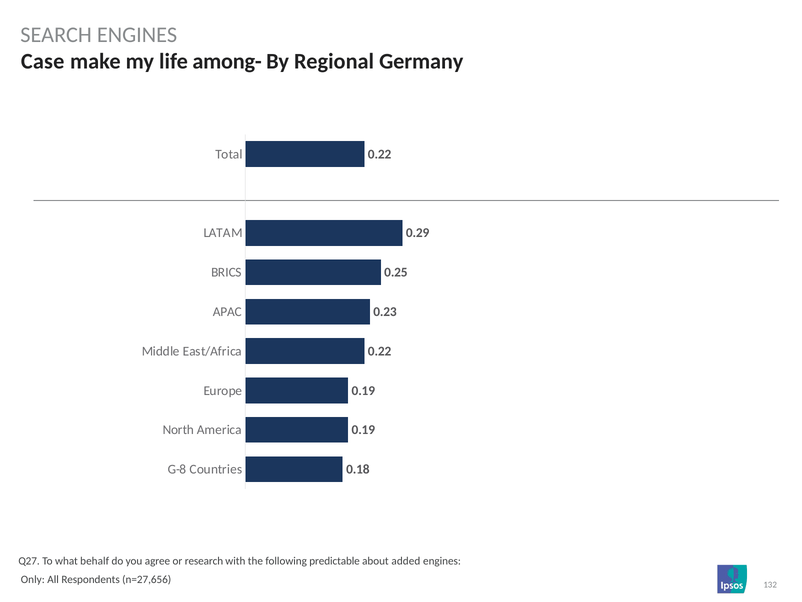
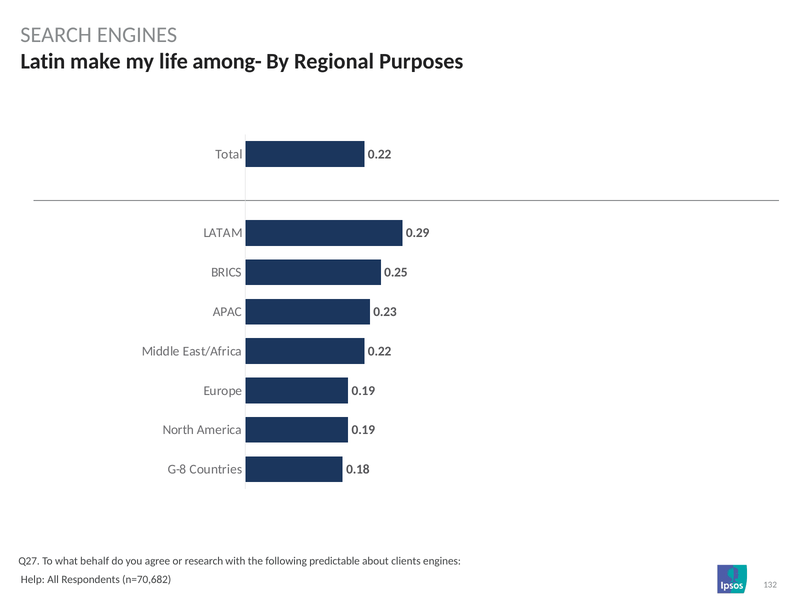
Case: Case -> Latin (43, 61)
Germany: Germany -> Purposes (421, 61)
added: added -> clients (406, 561)
Only: Only -> Help (33, 579)
n=27,656: n=27,656 -> n=70,682 (147, 579)
